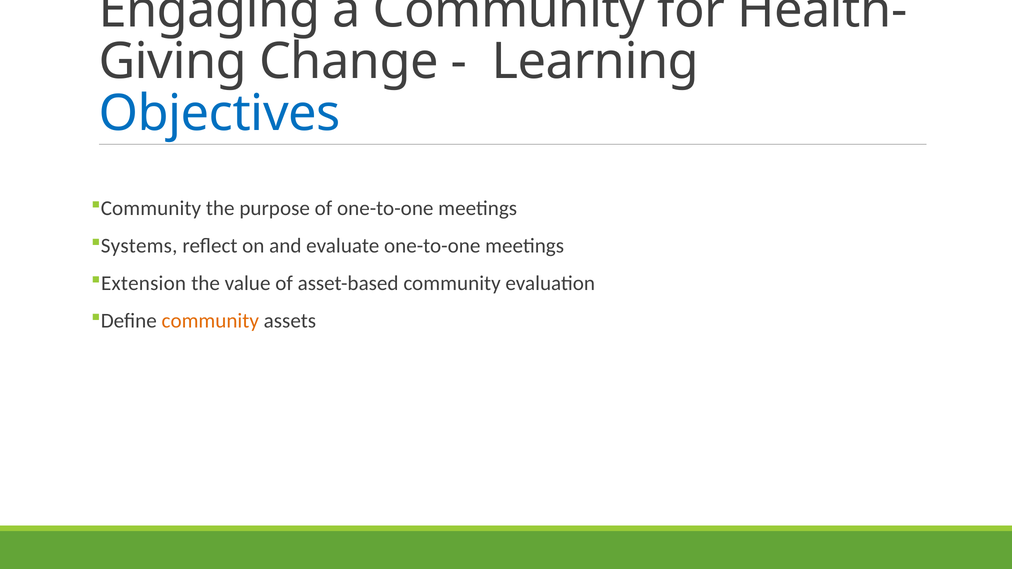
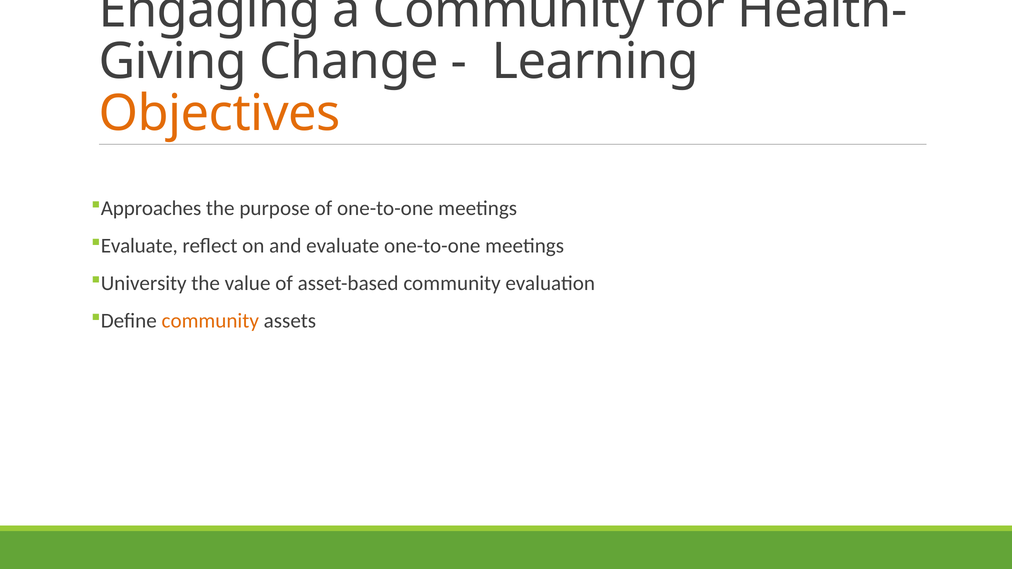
Objectives colour: blue -> orange (220, 113)
Community: Community -> Approaches (151, 208)
Systems: Systems -> Evaluate (139, 246)
Extension: Extension -> University (144, 283)
